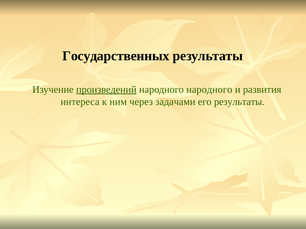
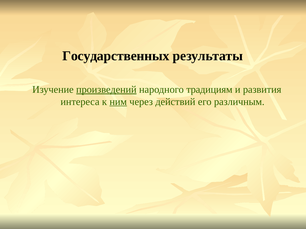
народного народного: народного -> традициям (209, 90)
ним underline: none -> present (118, 102)
задачами: задачами -> действий (175, 102)
его результаты: результаты -> различным (239, 102)
